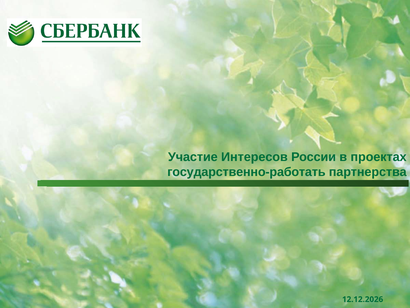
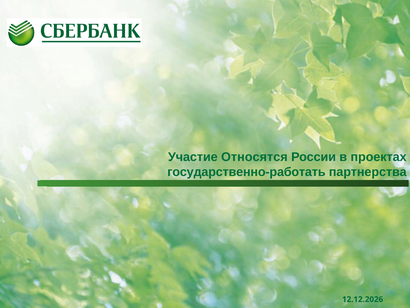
Интересов: Интересов -> Относятся (254, 157)
